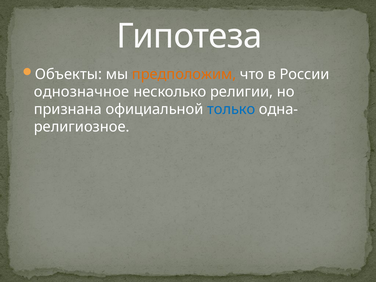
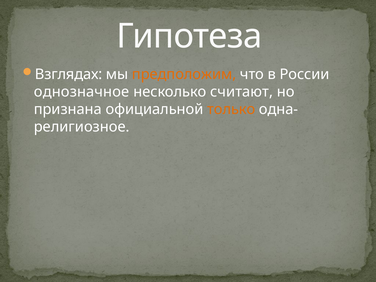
Объекты: Объекты -> Взглядах (69, 74)
религии: религии -> считают (242, 92)
только colour: blue -> orange (231, 109)
